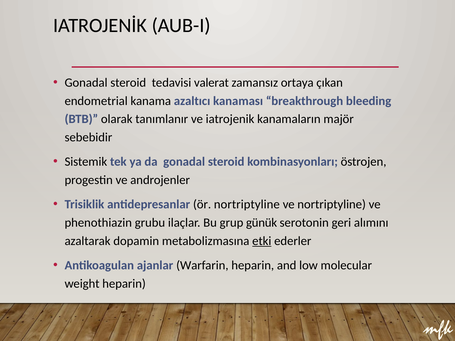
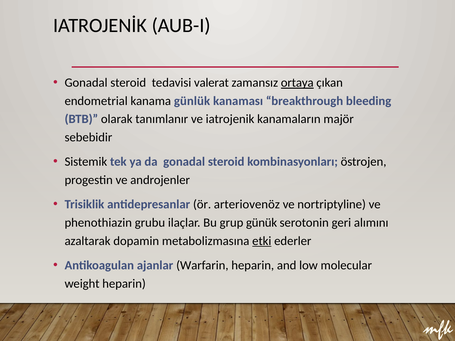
ortaya underline: none -> present (297, 83)
azaltıcı: azaltıcı -> günlük (192, 101)
ör nortriptyline: nortriptyline -> arteriovenöz (247, 205)
